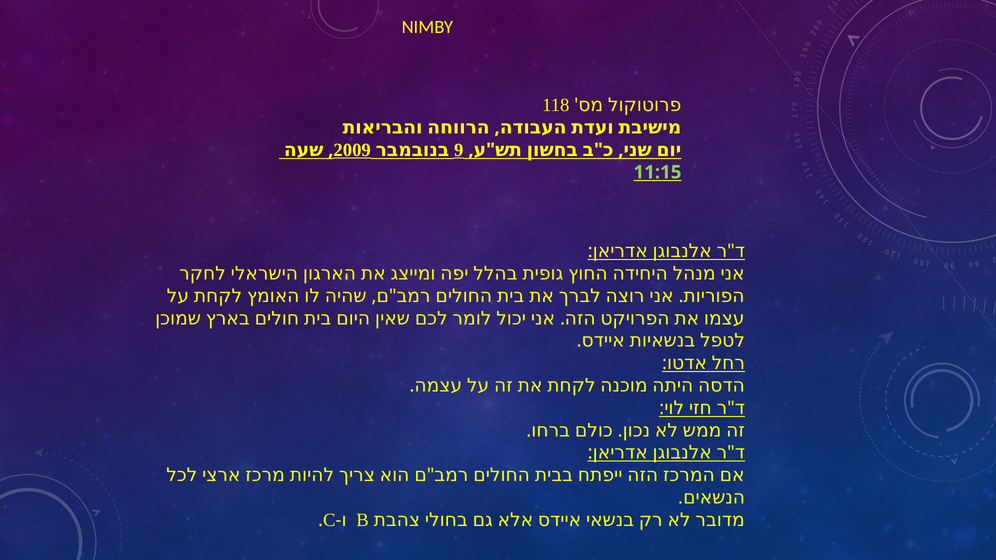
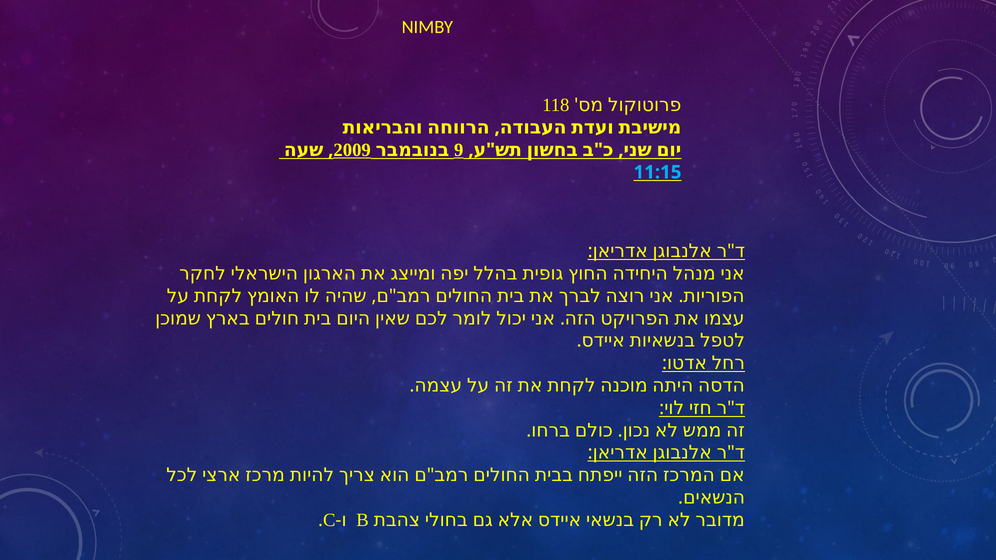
11:15 colour: light green -> light blue (657, 172)
